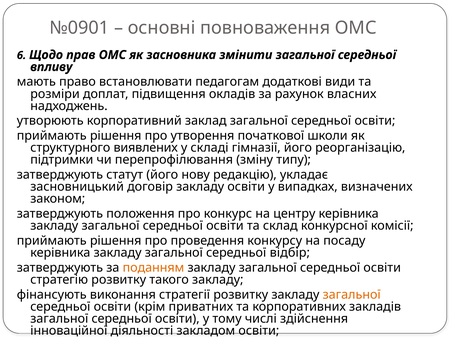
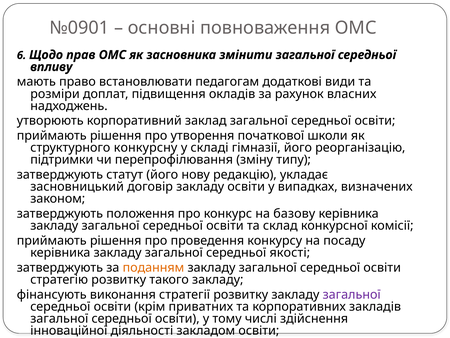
виявлених: виявлених -> конкурсну (146, 148)
центру: центру -> базову (294, 213)
відбір: відбір -> якості (290, 252)
загальної colour: orange -> purple (352, 294)
